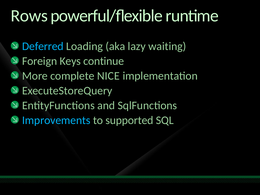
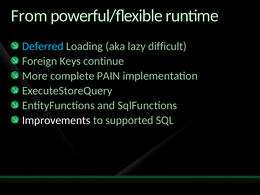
Rows: Rows -> From (29, 16)
waiting: waiting -> difficult (167, 46)
NICE: NICE -> PAIN (108, 76)
Improvements colour: light blue -> white (56, 120)
